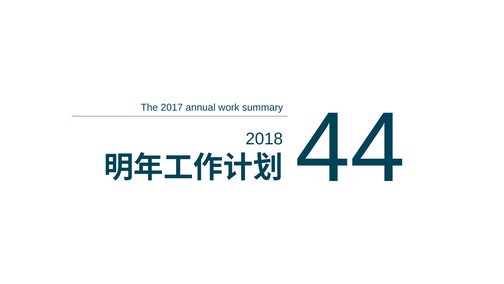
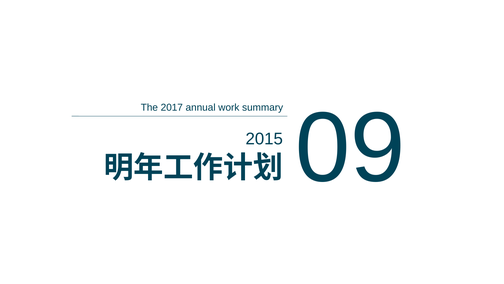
44: 44 -> 09 (350, 148)
2018: 2018 -> 2015 (264, 139)
